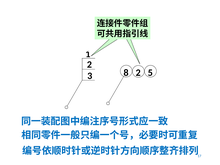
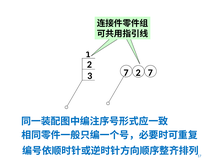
3 8: 8 -> 7 (126, 73)
2 5: 5 -> 7 (150, 73)
